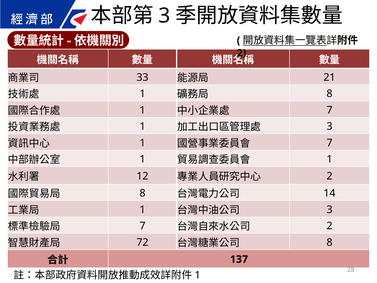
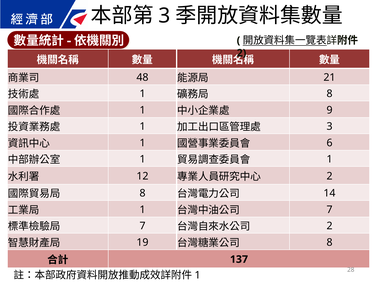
33: 33 -> 48 (142, 77)
7: 7 -> 9 (330, 110)
7: 7 -> 6 (330, 143)
3: 3 -> 7 (330, 209)
72: 72 -> 19 (142, 242)
